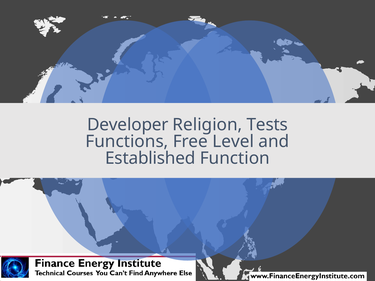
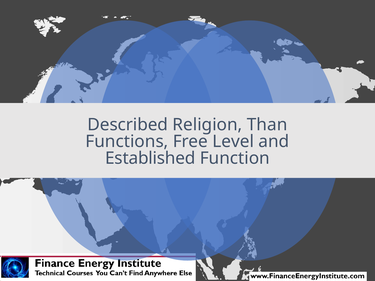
Developer: Developer -> Described (128, 125)
Tests: Tests -> Than (267, 125)
